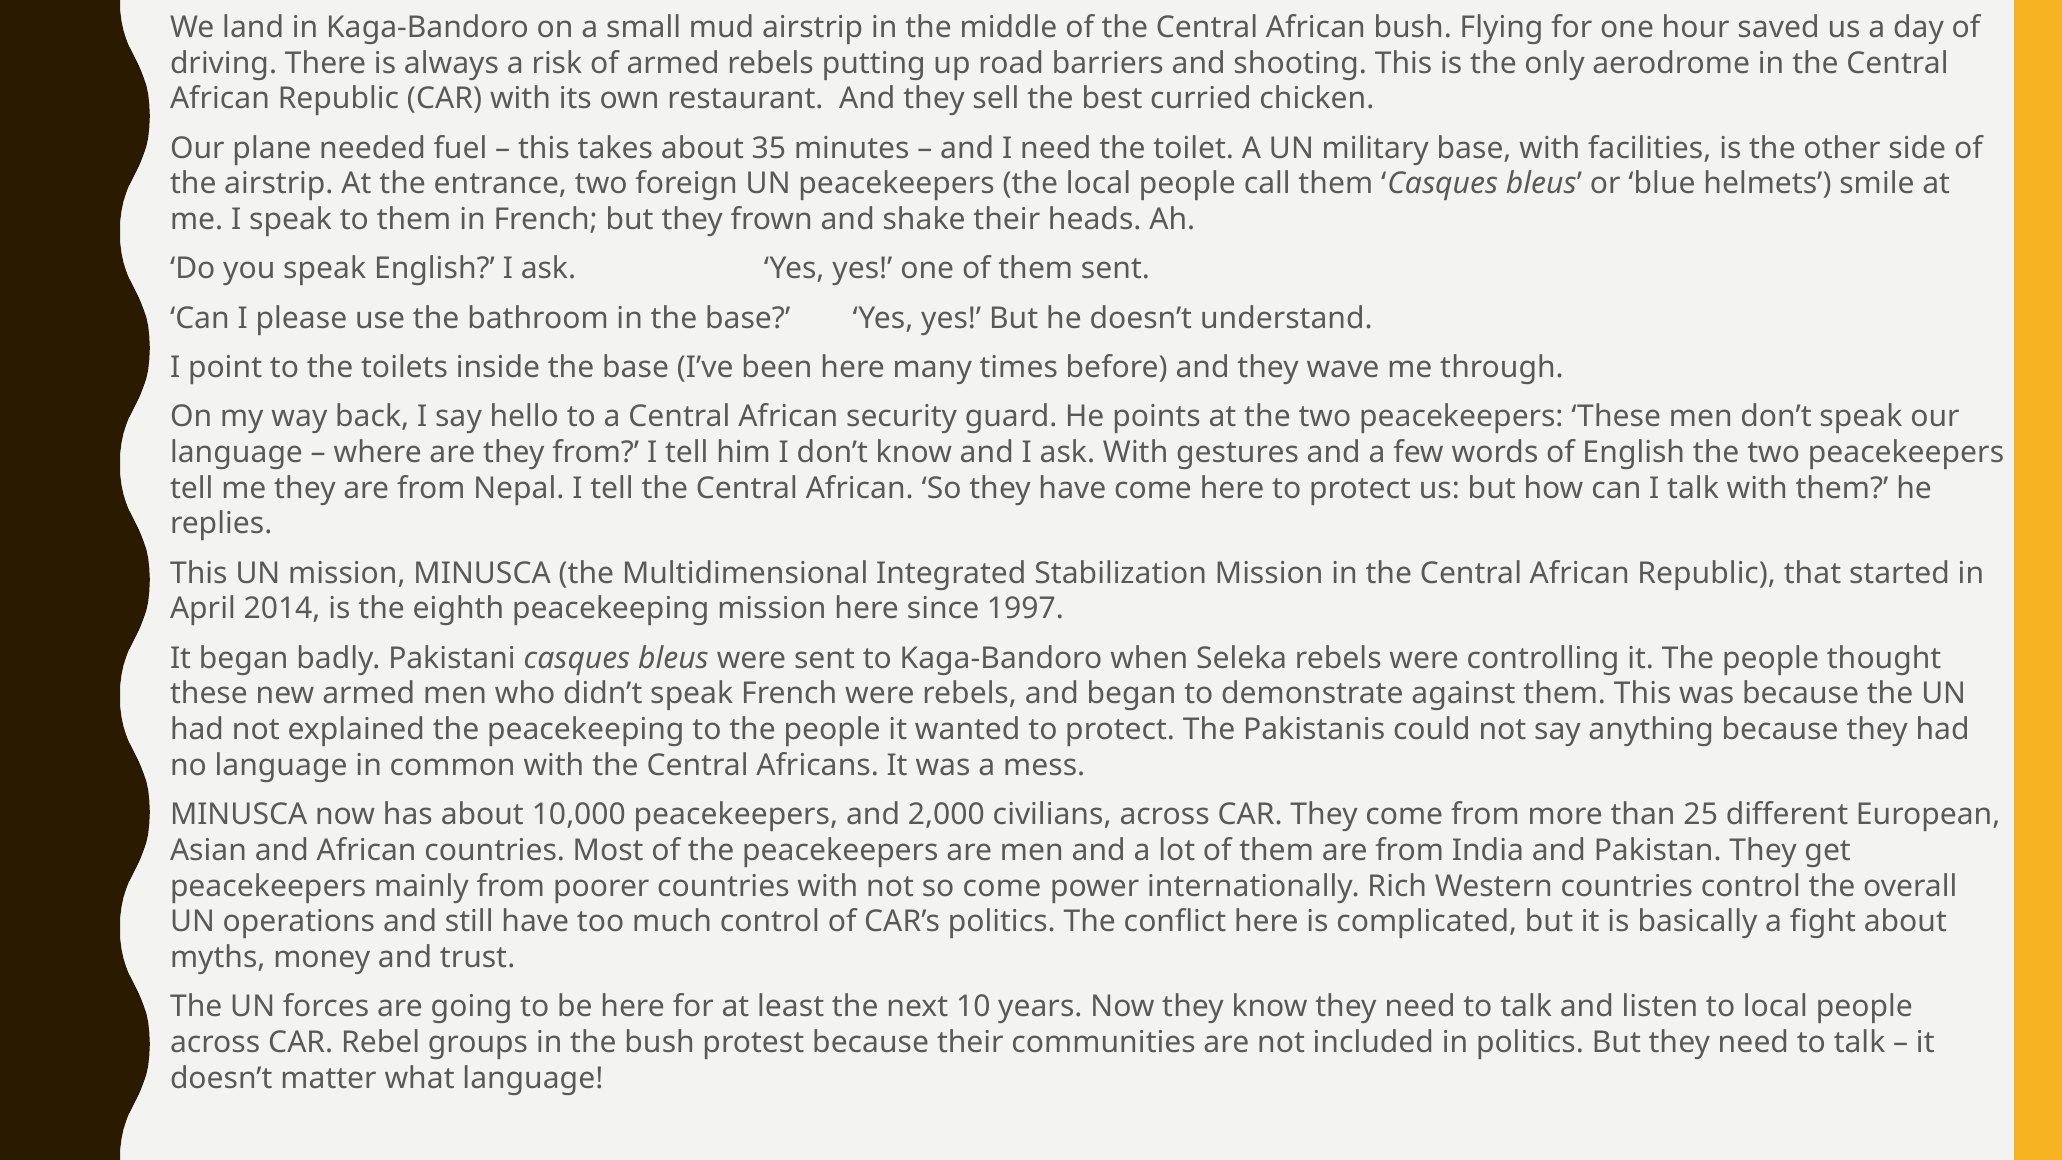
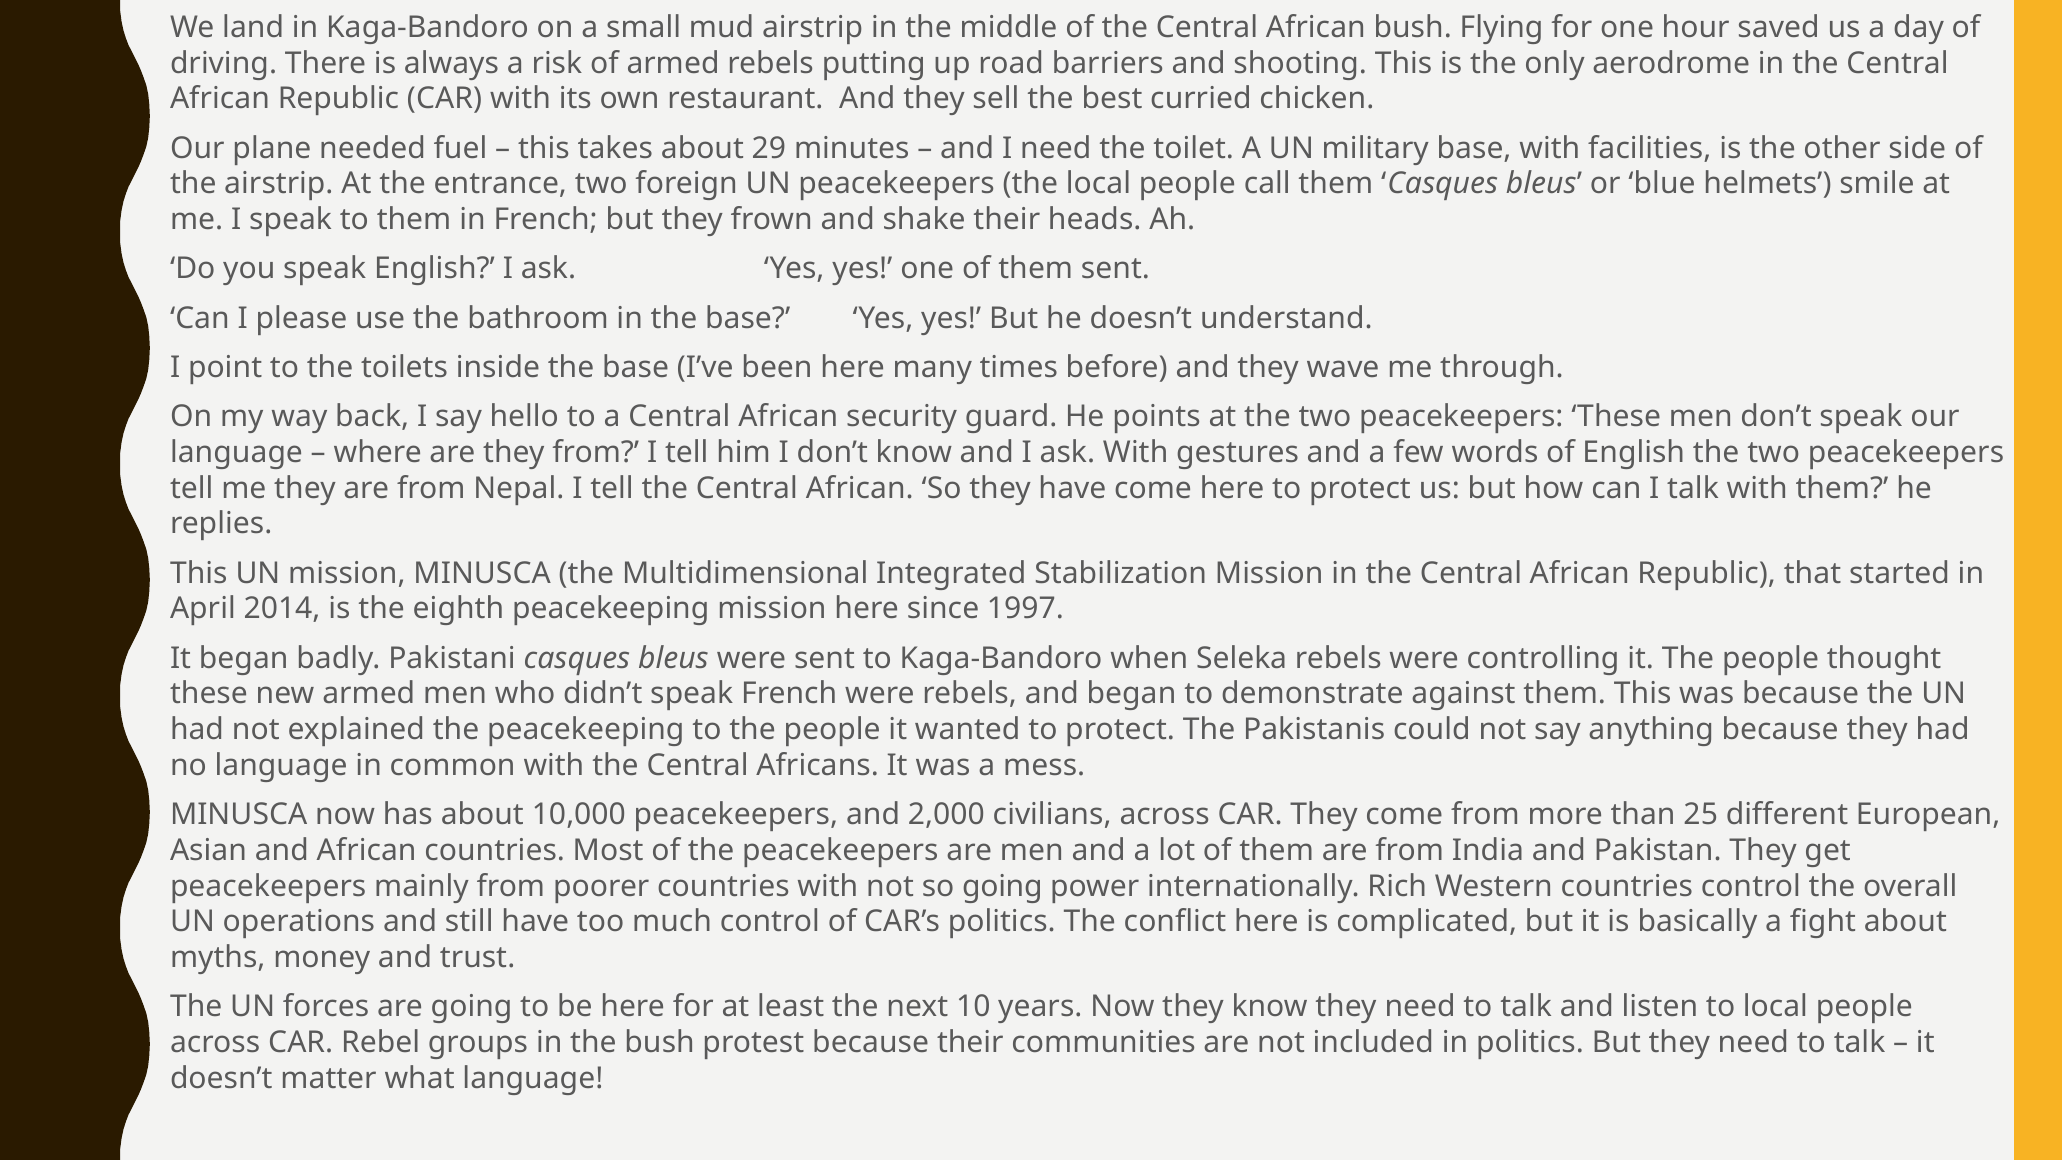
35: 35 -> 29 (769, 148)
so come: come -> going (1002, 886)
